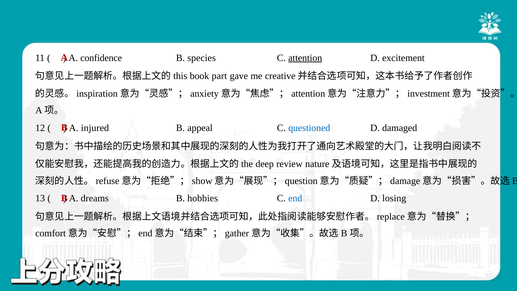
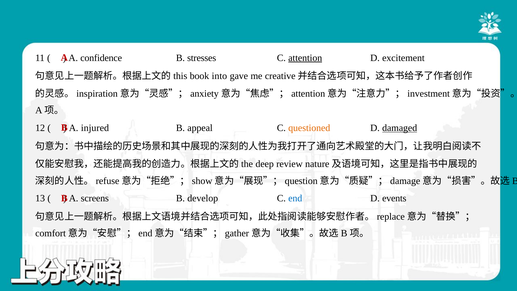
species: species -> stresses (202, 58)
part: part -> into (219, 76)
questioned colour: blue -> orange (309, 128)
damaged underline: none -> present (400, 128)
dreams: dreams -> screens (95, 198)
hobbies: hobbies -> develop (203, 198)
losing: losing -> events (394, 198)
